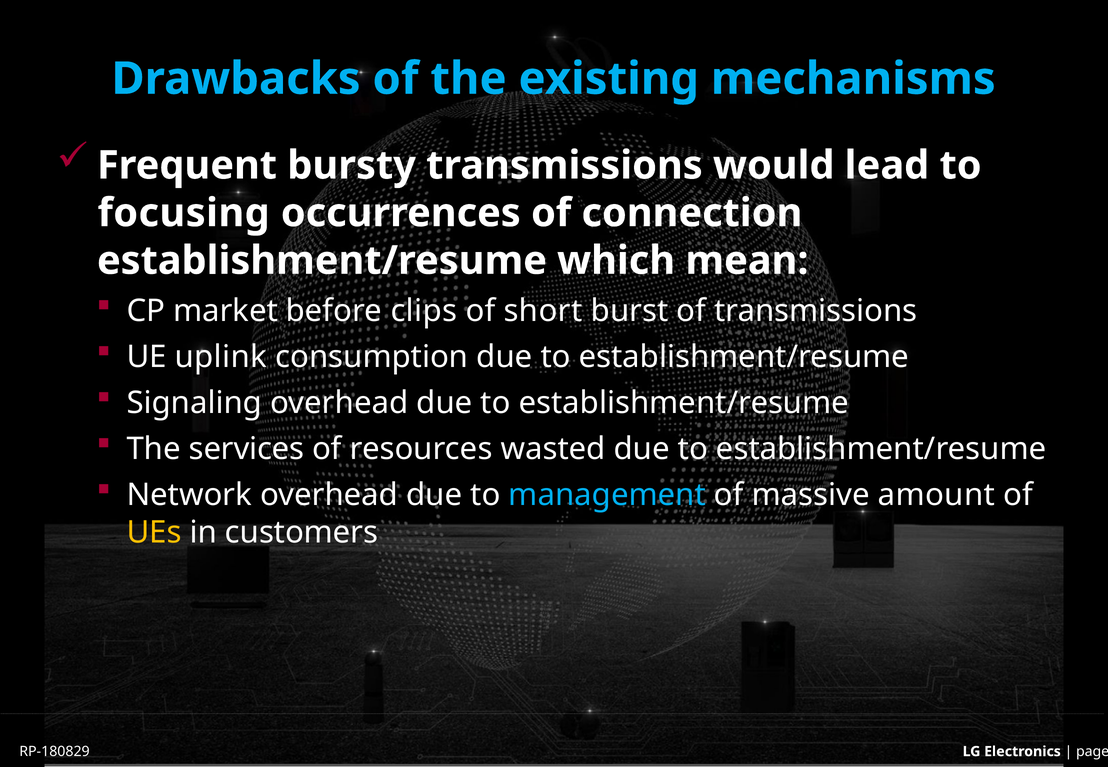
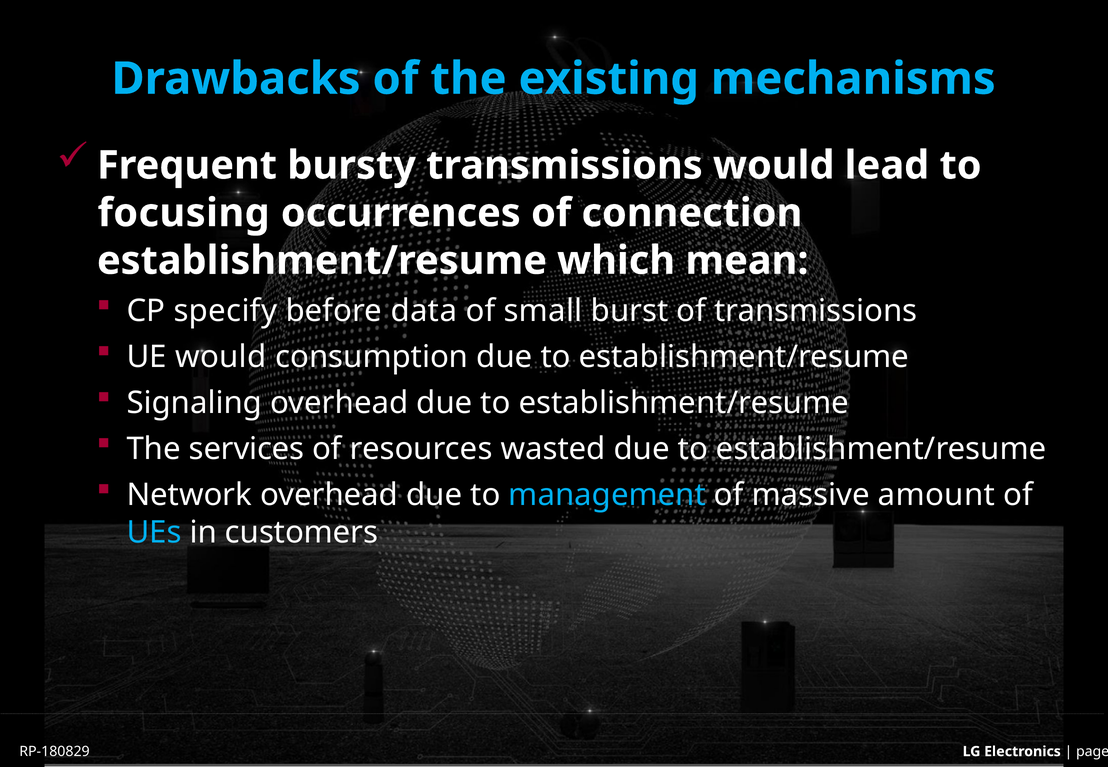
market: market -> specify (225, 311)
clips: clips -> data (424, 311)
short: short -> small (543, 311)
UE uplink: uplink -> would (221, 357)
UEs colour: yellow -> light blue (154, 533)
